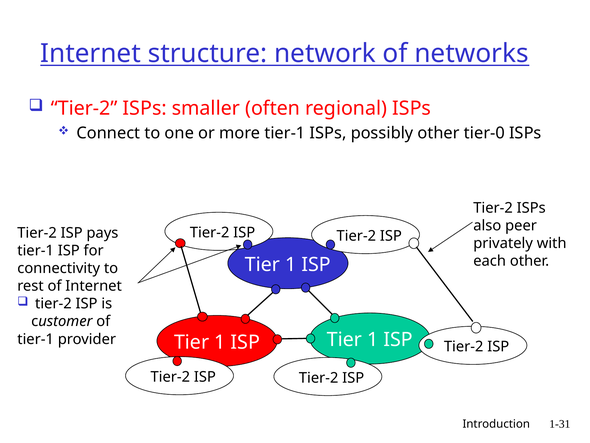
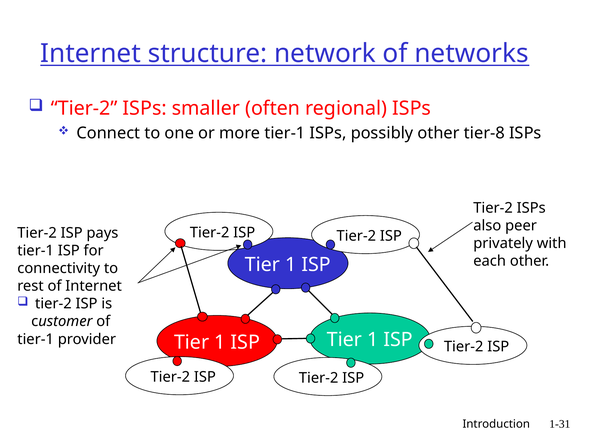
tier-0: tier-0 -> tier-8 (484, 133)
